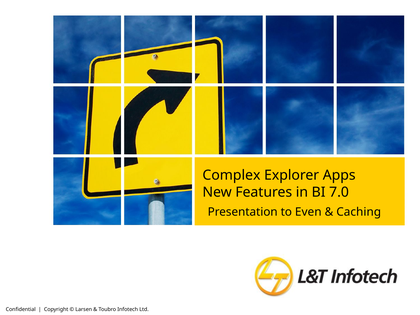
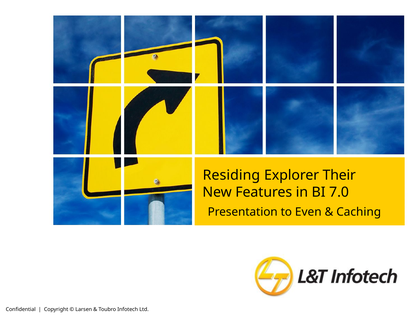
Complex: Complex -> Residing (231, 175)
Apps: Apps -> Their (339, 175)
